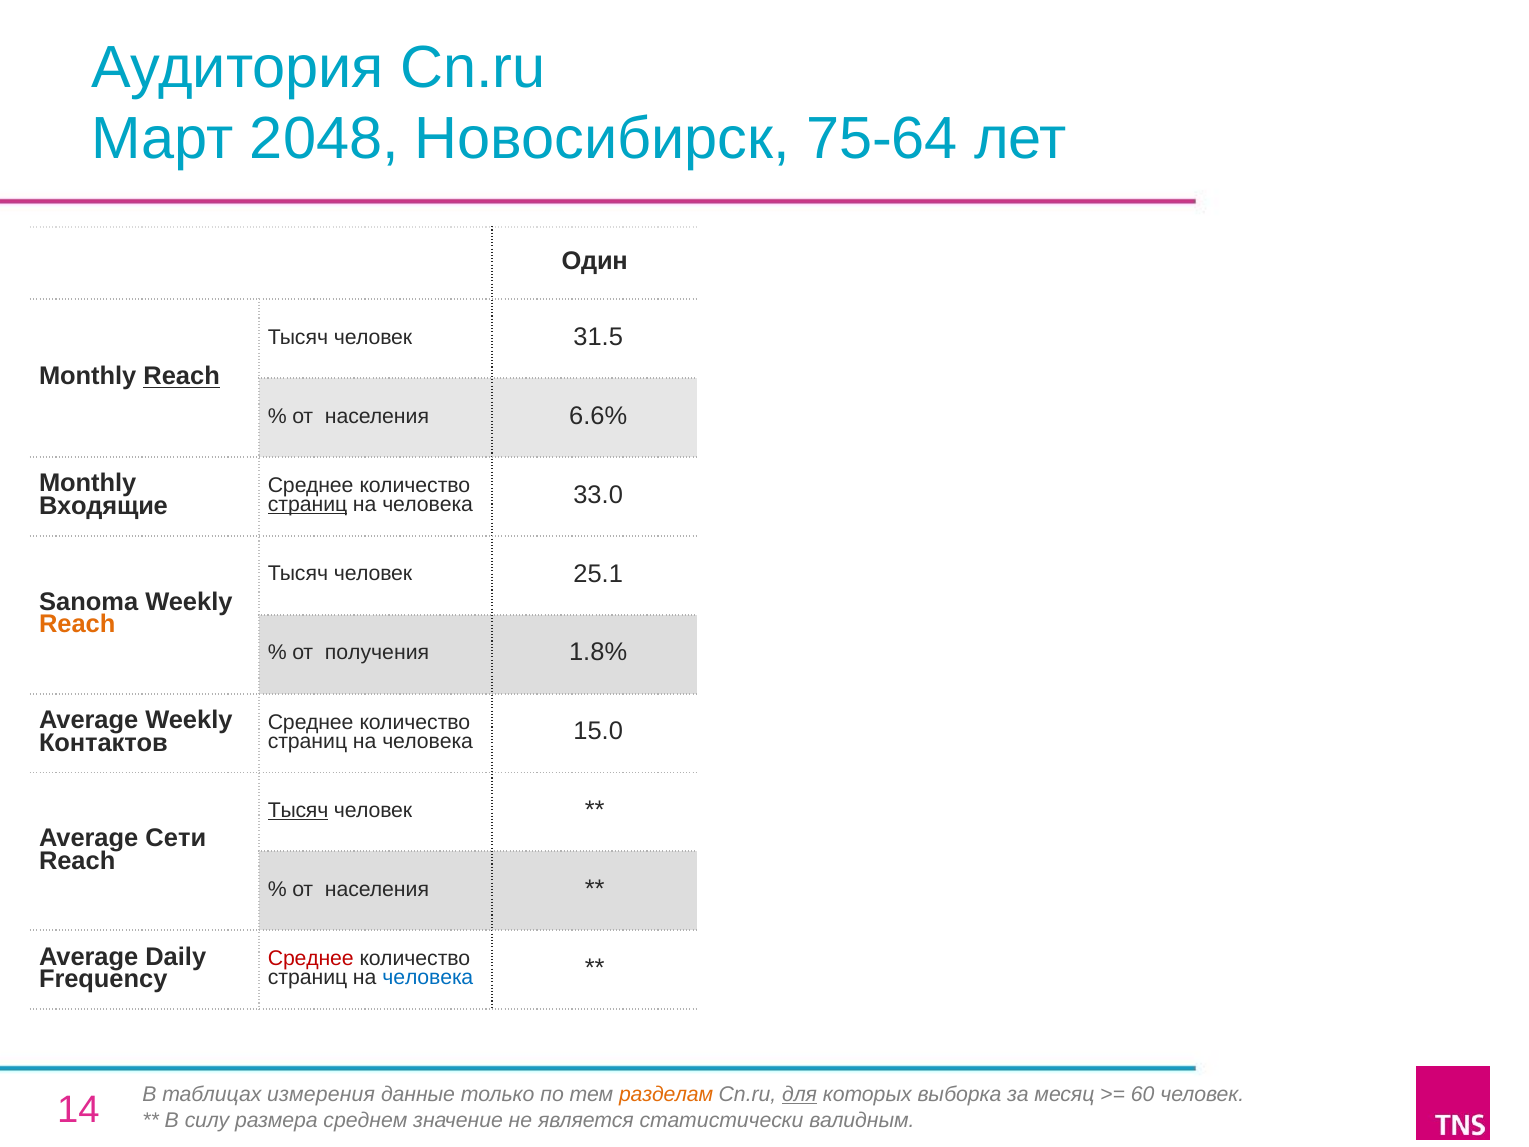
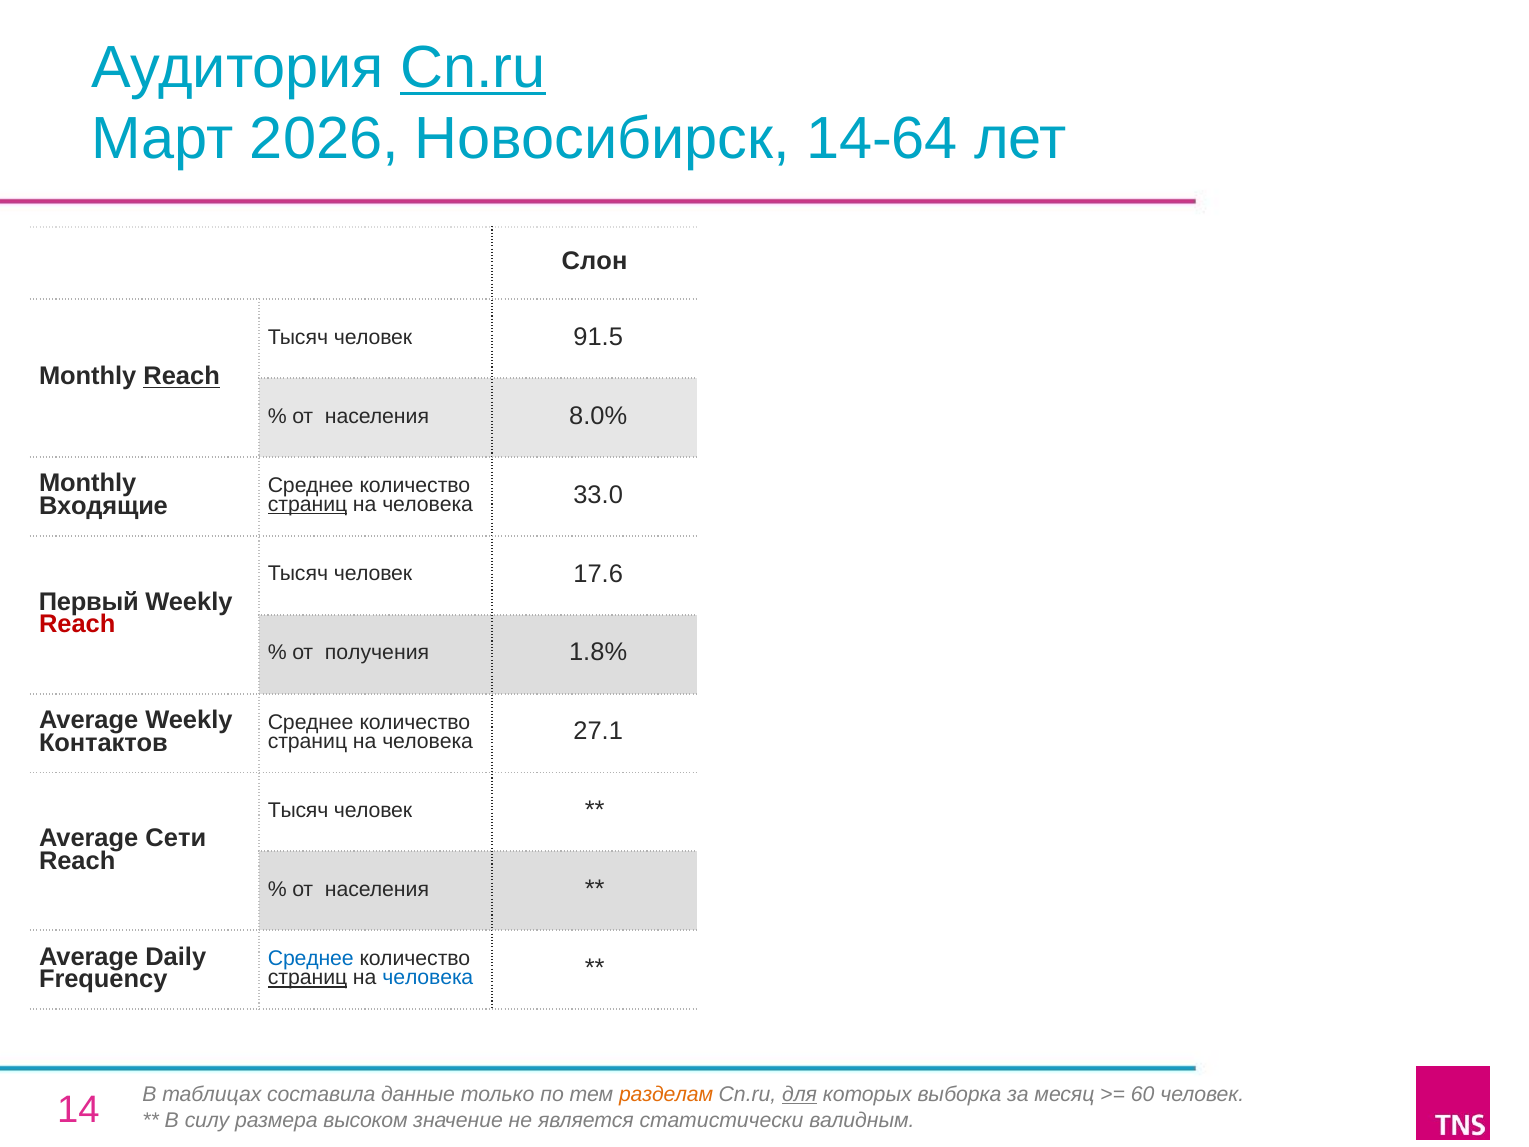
Cn.ru underline: none -> present (473, 68)
2048: 2048 -> 2026 (324, 139)
75-64: 75-64 -> 14-64 (882, 139)
Один: Один -> Слон (595, 261)
31.5: 31.5 -> 91.5 (598, 337)
6.6%: 6.6% -> 8.0% (598, 416)
25.1: 25.1 -> 17.6 (598, 574)
Sanoma: Sanoma -> Первый (89, 602)
Reach colour: orange -> red (77, 624)
15.0: 15.0 -> 27.1 (598, 731)
Тысяч underline: present -> none (298, 810)
Среднее colour: red -> blue (311, 959)
страниц underline: none -> present (308, 978)
измерения: измерения -> составила (321, 1094)
среднем: среднем -> высоком (366, 1120)
